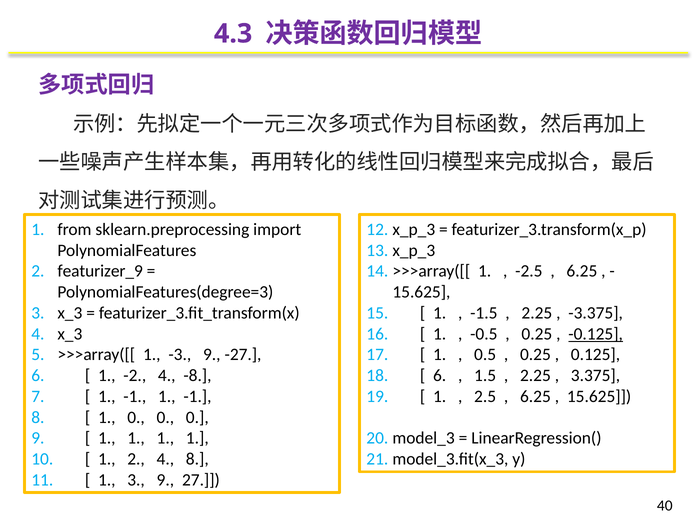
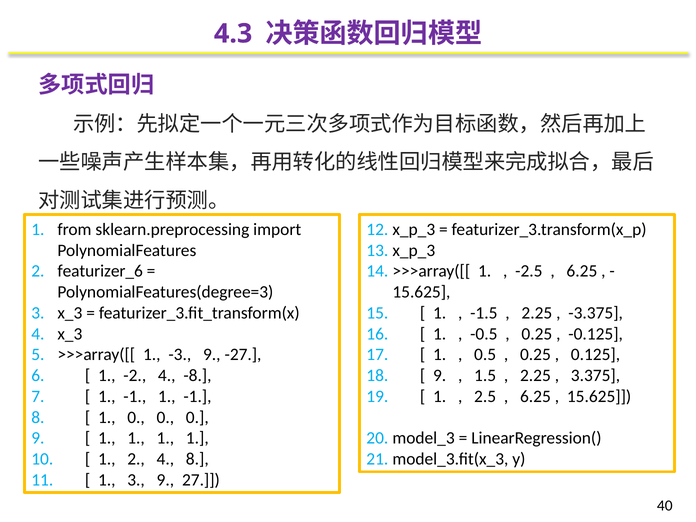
featurizer_9: featurizer_9 -> featurizer_6 (100, 271)
-0.125 underline: present -> none (596, 334)
6: 6 -> 9 (440, 376)
